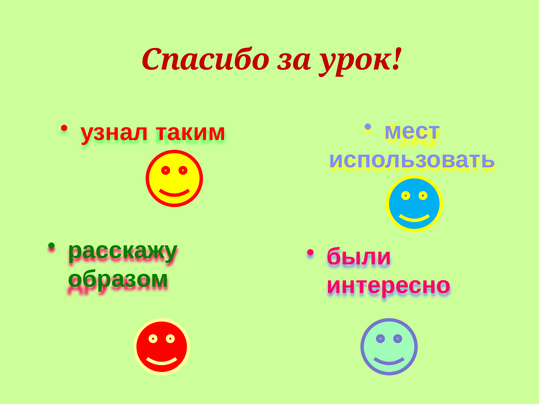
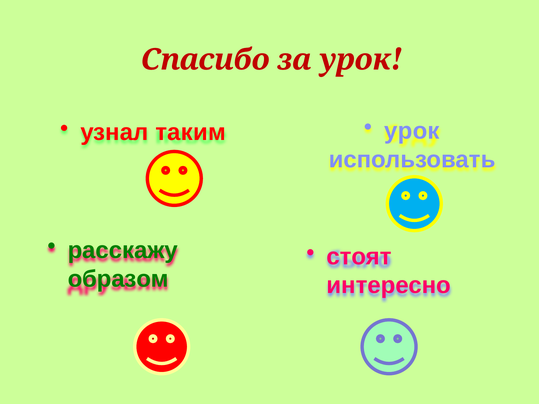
мест: мест -> урок (412, 131)
были: были -> стоят (359, 257)
